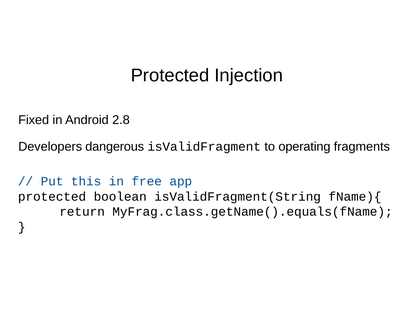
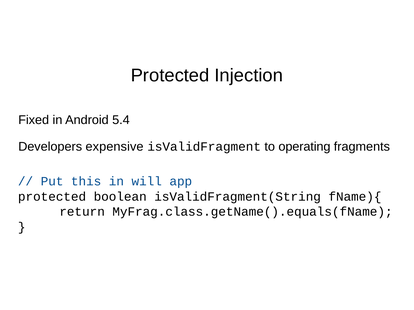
2.8: 2.8 -> 5.4 (121, 120)
dangerous: dangerous -> expensive (115, 147)
free: free -> will (147, 182)
